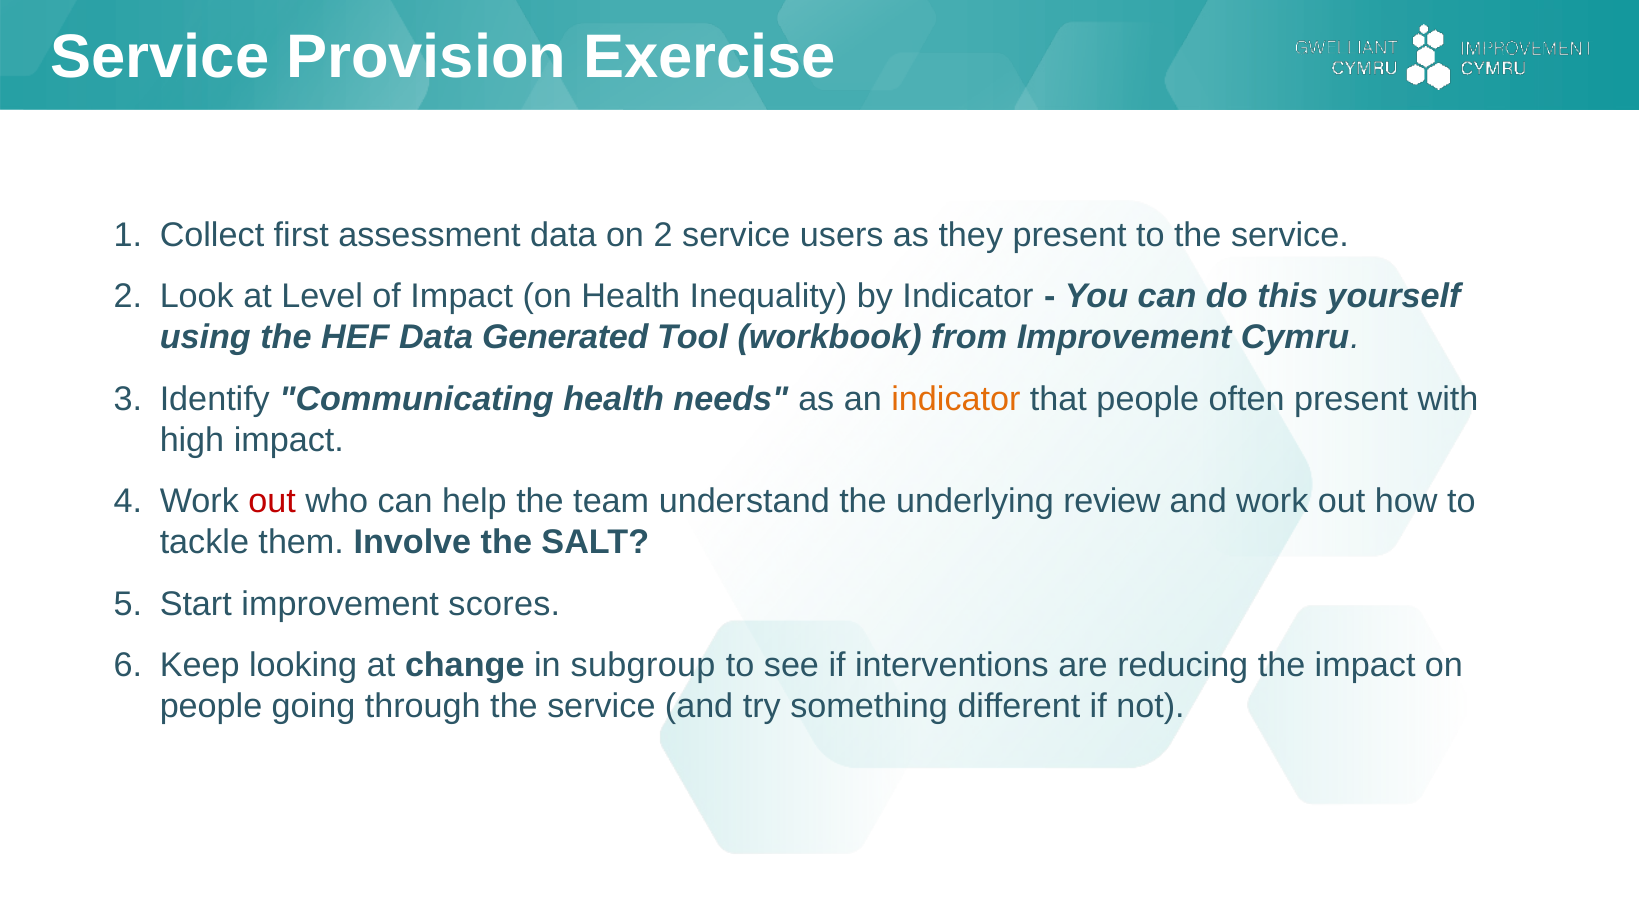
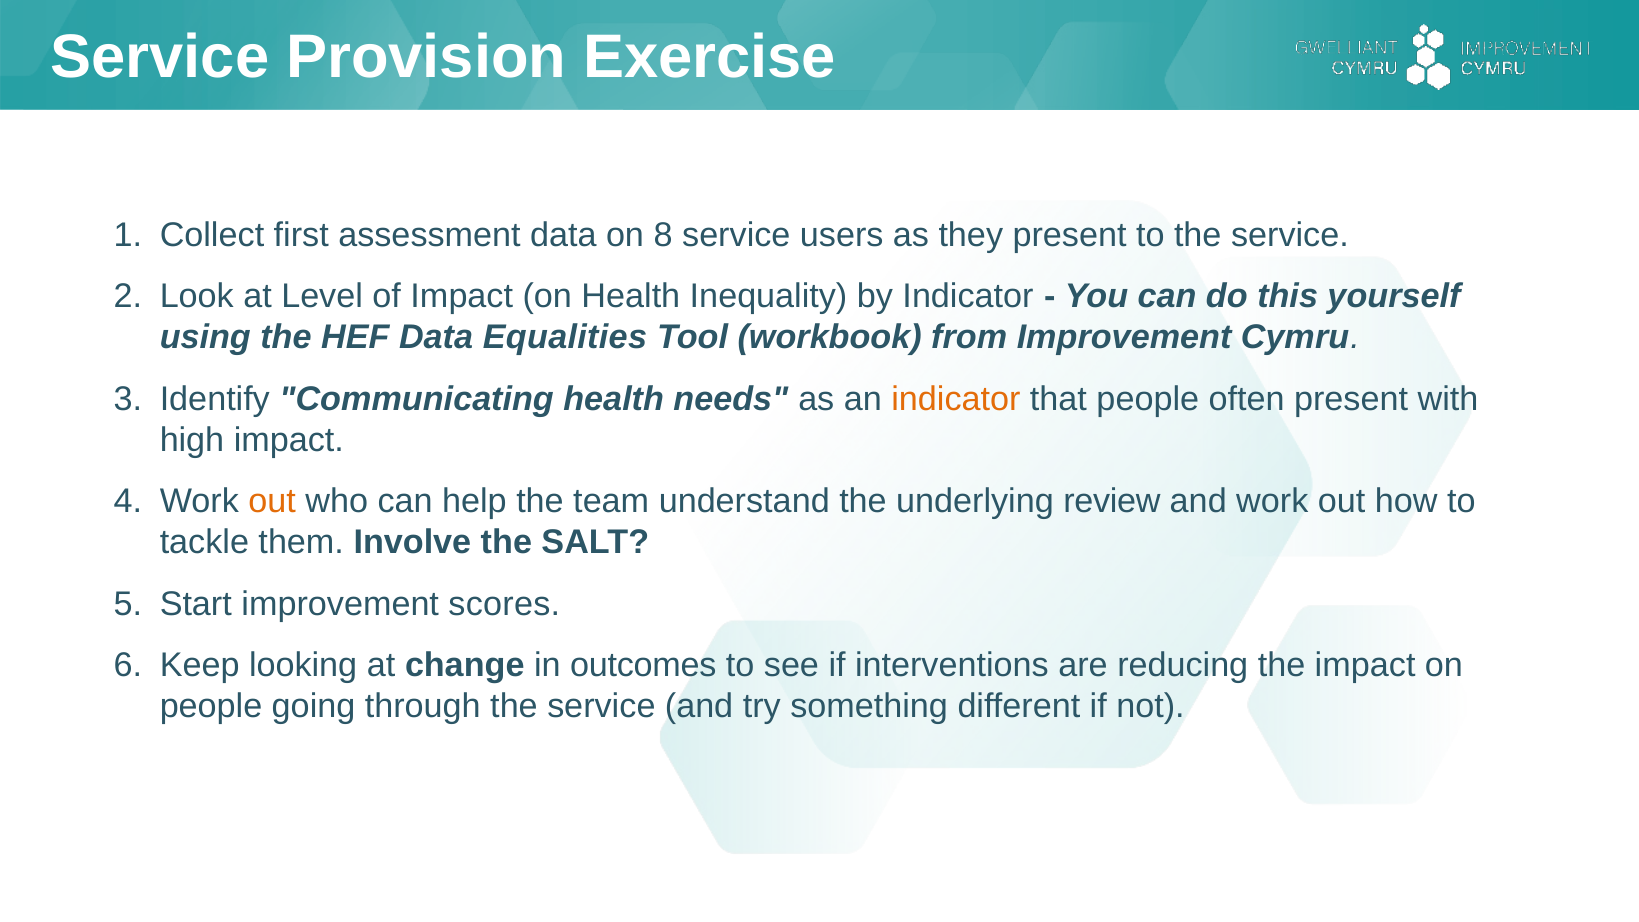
on 2: 2 -> 8 (663, 235)
Generated: Generated -> Equalities (565, 338)
out colour: red -> orange (272, 502)
subgroup: subgroup -> outcomes (643, 665)
